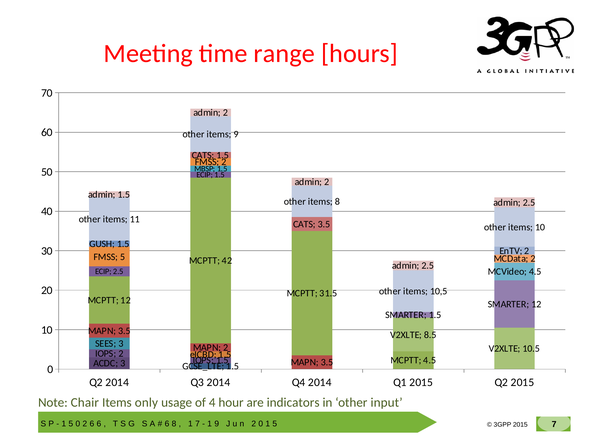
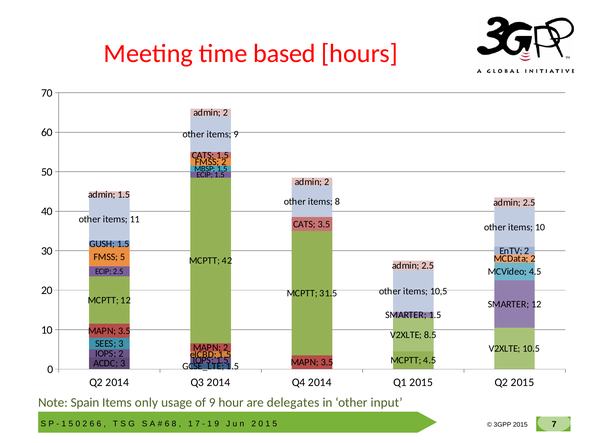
range: range -> based (284, 54)
Chair: Chair -> Spain (85, 403)
of 4: 4 -> 9 (212, 403)
indicators: indicators -> delegates (293, 403)
